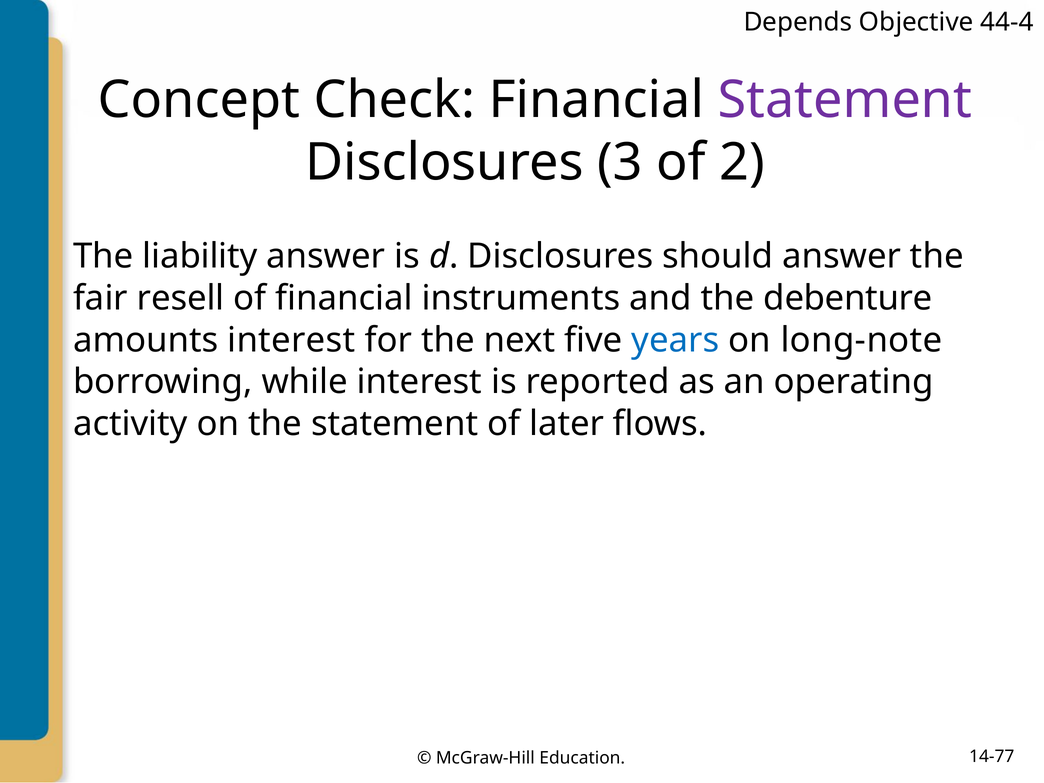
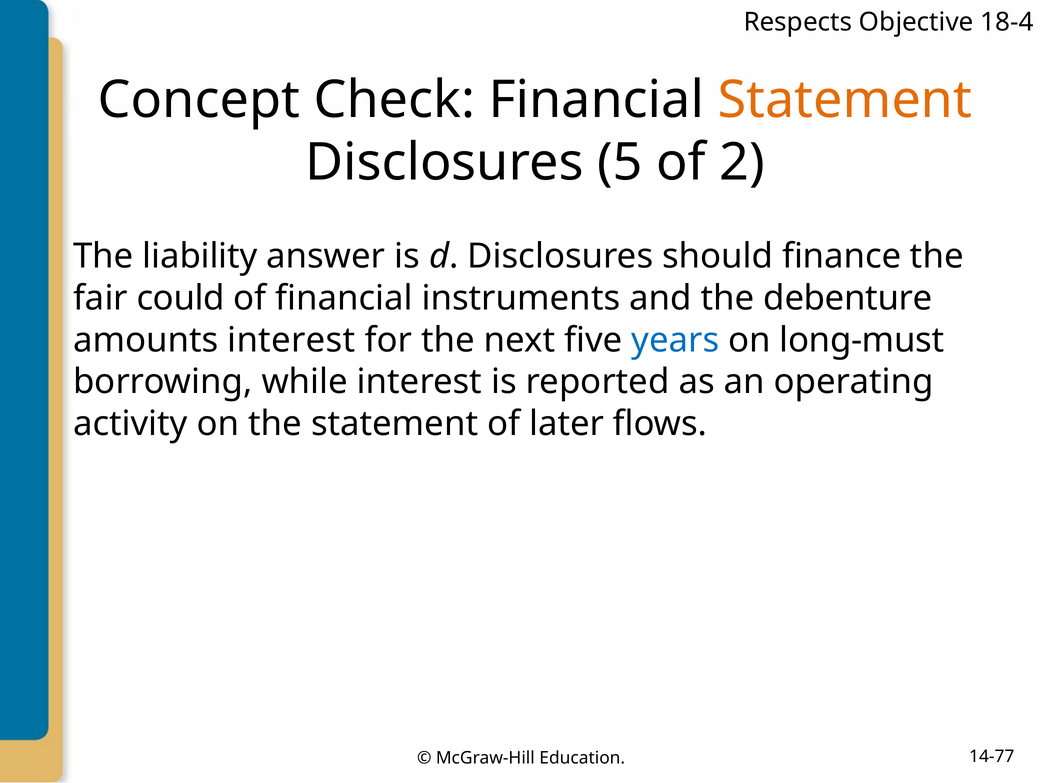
Depends: Depends -> Respects (798, 22)
44-4: 44-4 -> 18-4 (1007, 22)
Statement colour: purple -> orange (845, 100)
3: 3 -> 5 (620, 163)
should answer: answer -> finance (842, 256)
resell: resell -> could (181, 298)
long-note: long-note -> long-must (862, 340)
